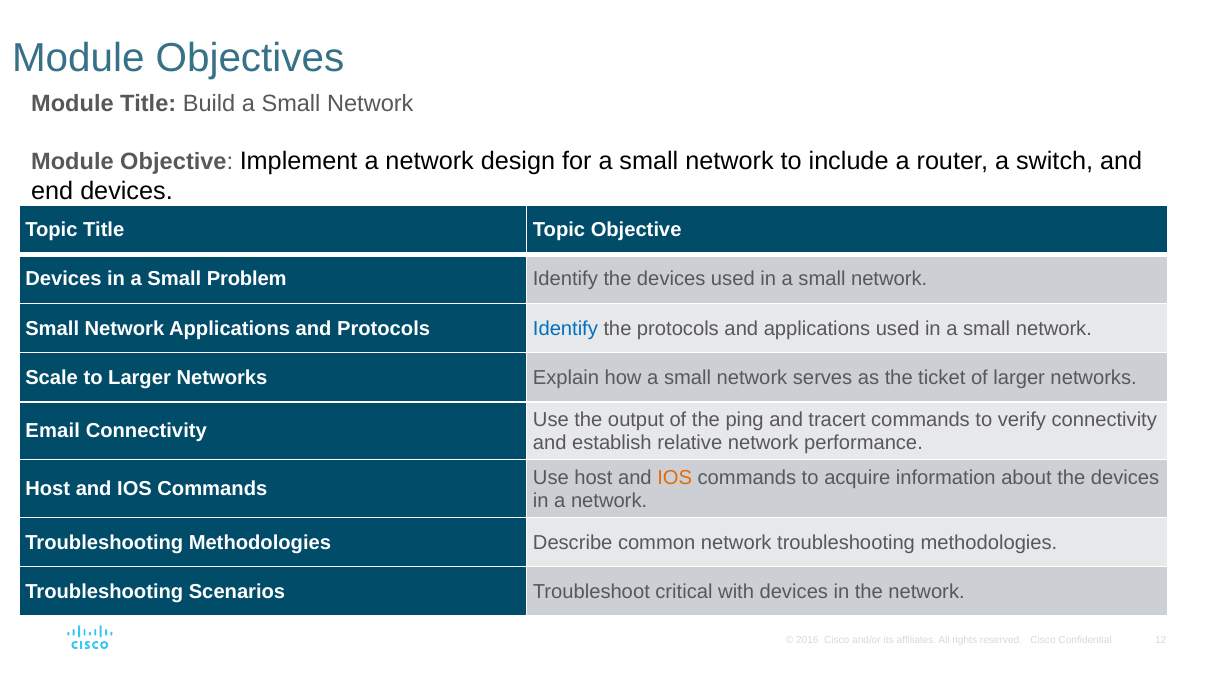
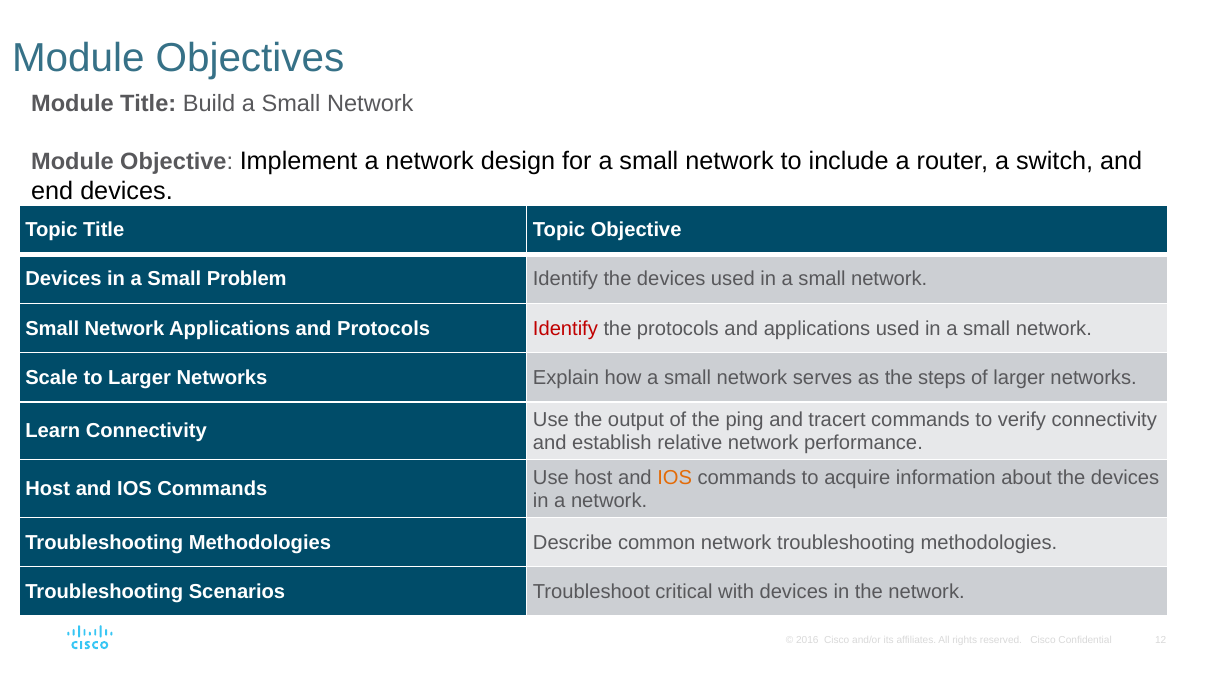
Identify colour: blue -> red (565, 328)
ticket: ticket -> steps (942, 378)
Email: Email -> Learn (53, 431)
